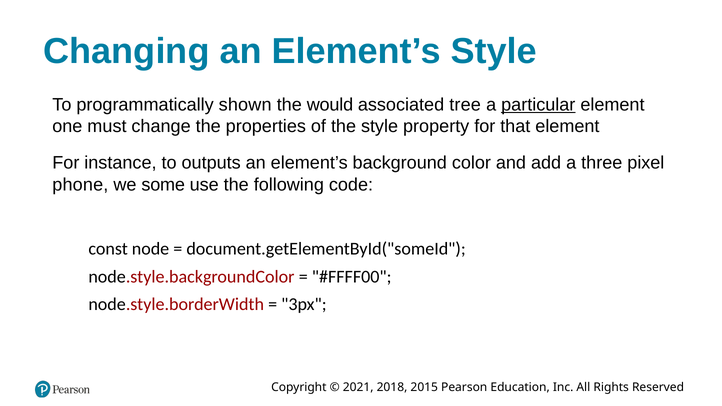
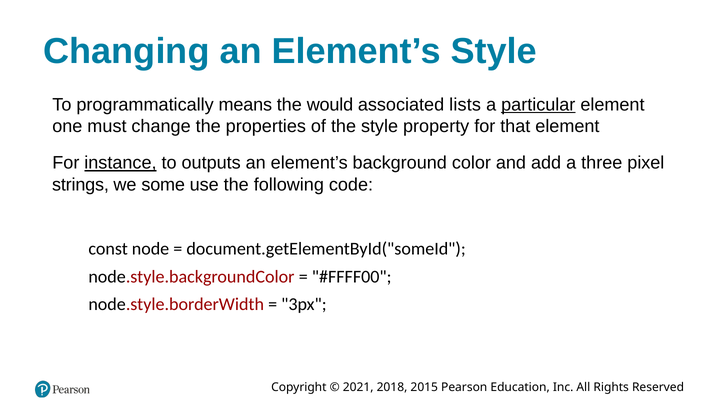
shown: shown -> means (245, 105)
tree: tree -> lists (465, 105)
instance underline: none -> present (120, 163)
phone: phone -> strings (81, 185)
